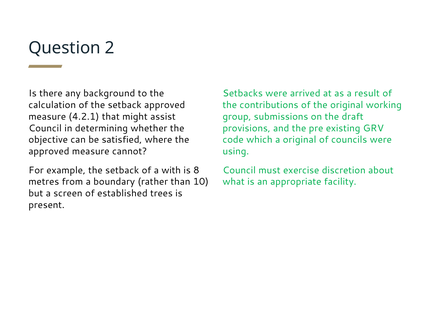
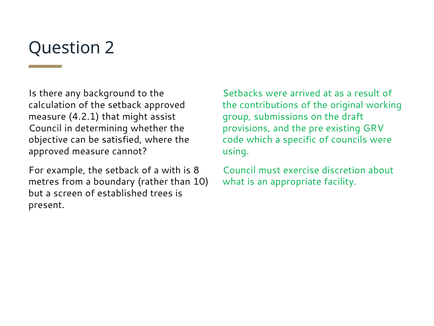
a original: original -> specific (300, 140)
